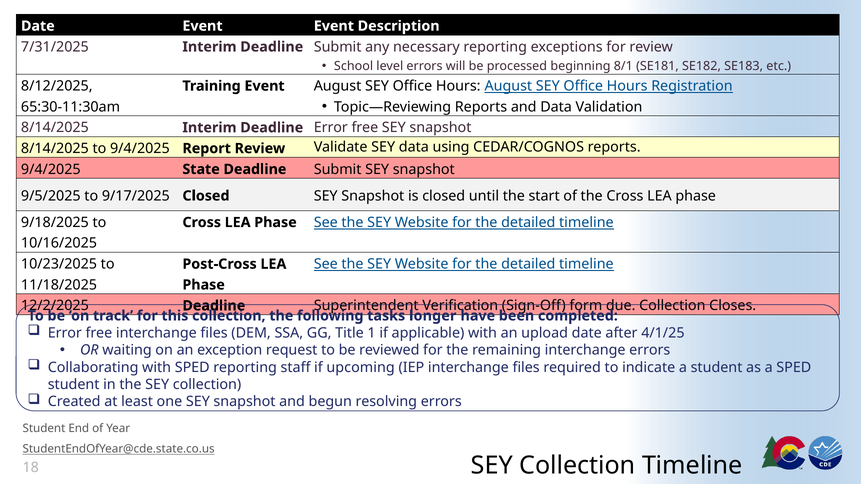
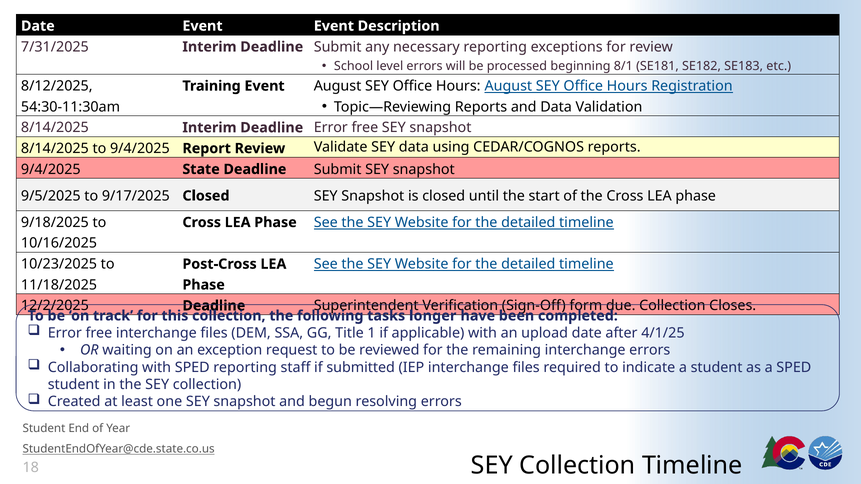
65:30-11:30am: 65:30-11:30am -> 54:30-11:30am (71, 107)
upcoming: upcoming -> submitted (361, 368)
